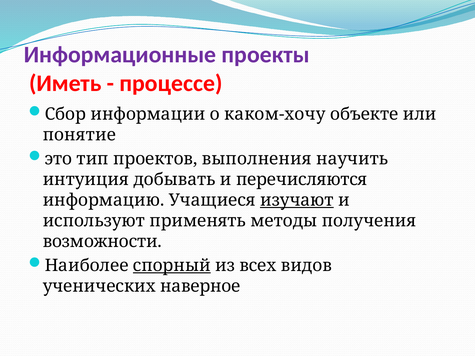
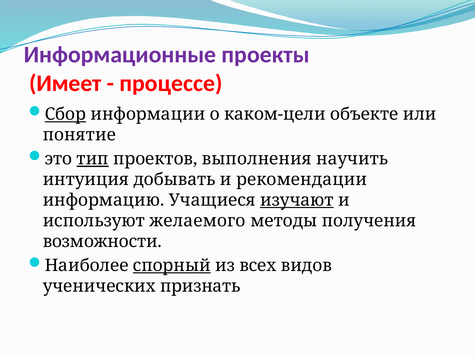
Иметь: Иметь -> Имеет (65, 83)
Сбор underline: none -> present (65, 114)
каком-хочу: каком-хочу -> каком-цели (275, 114)
тип underline: none -> present (93, 159)
перечисляются: перечисляются -> рекомендации (302, 180)
применять: применять -> желаемого (198, 221)
наверное: наверное -> признать (200, 286)
